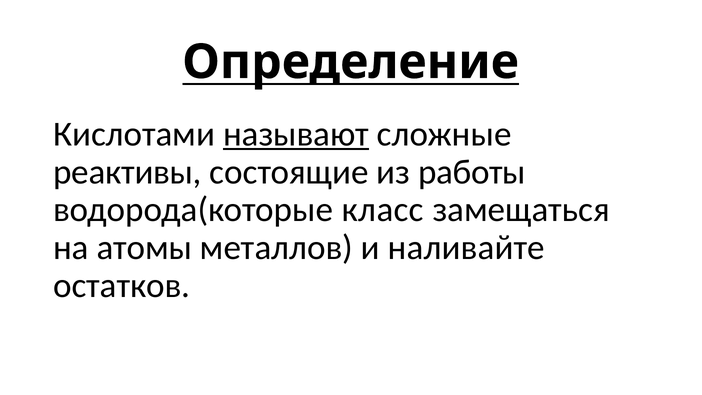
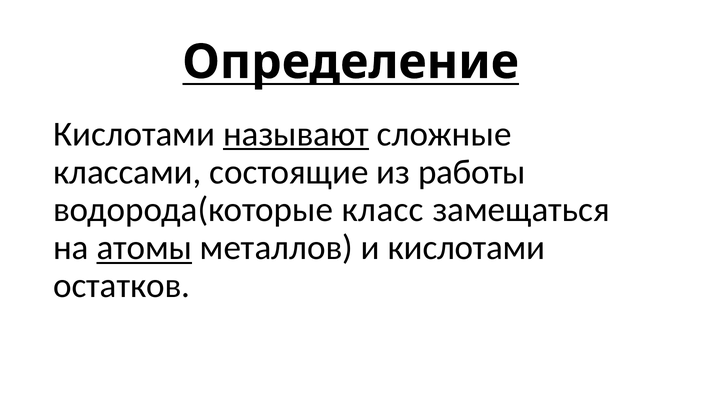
реактивы: реактивы -> классами (127, 172)
атомы underline: none -> present (144, 248)
и наливайте: наливайте -> кислотами (467, 248)
